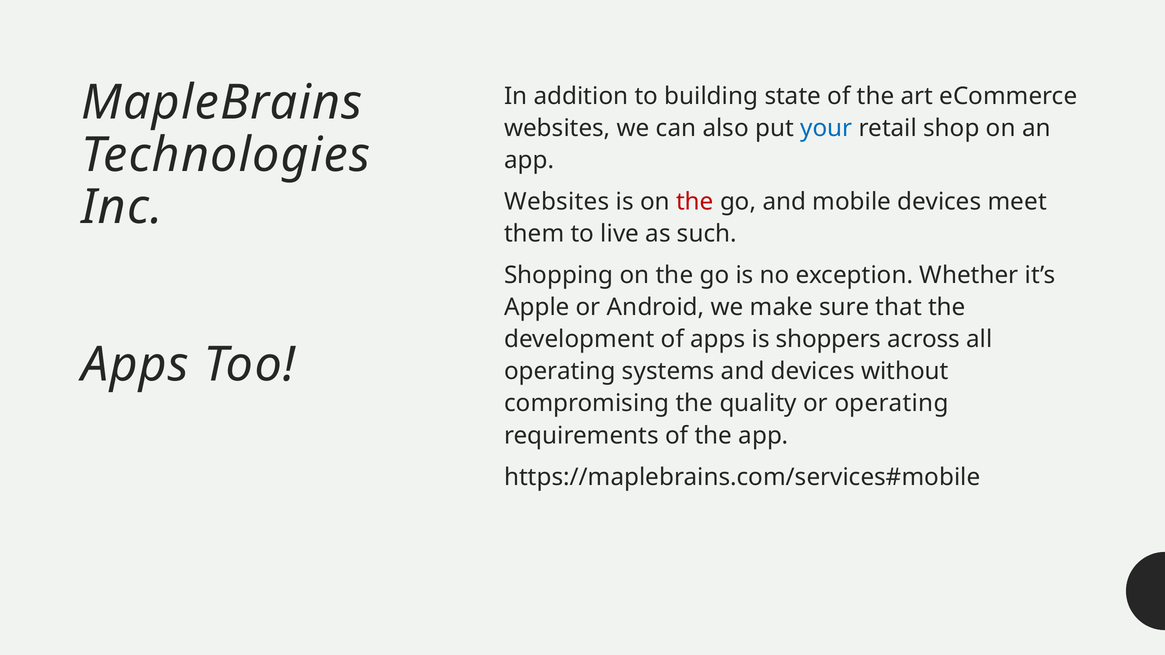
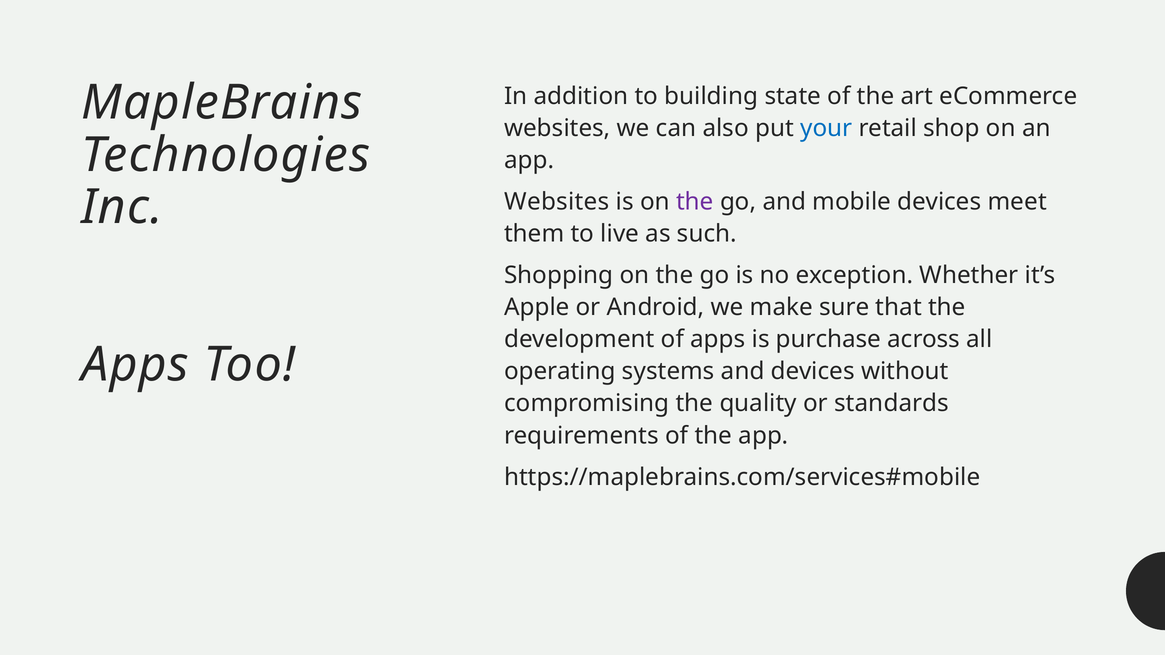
the colour: red -> purple (695, 202)
shoppers: shoppers -> purchase (828, 340)
or operating: operating -> standards (892, 404)
